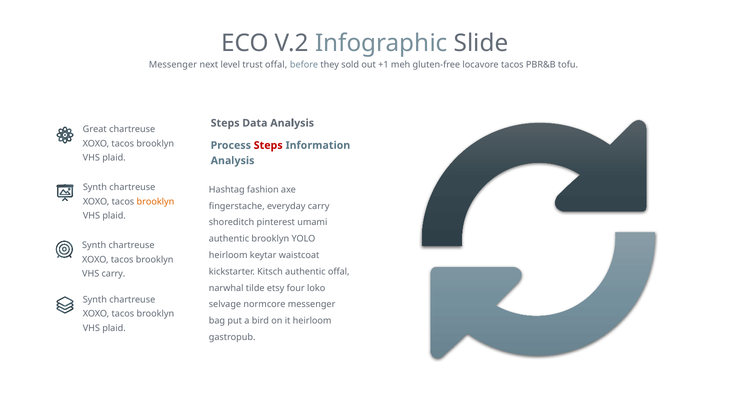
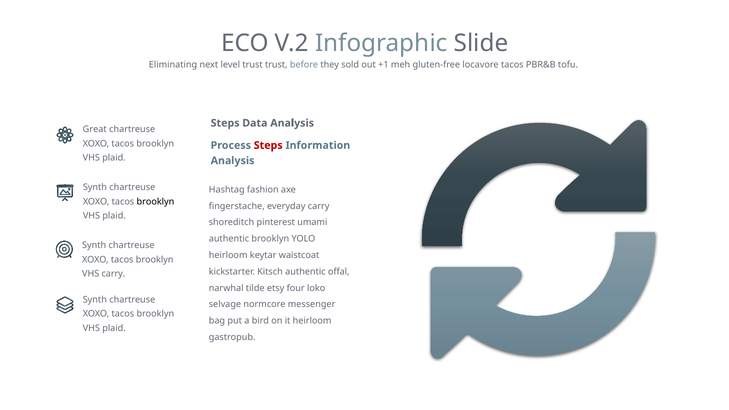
Messenger: Messenger -> Eliminating (173, 65)
trust offal: offal -> trust (276, 65)
brooklyn colour: orange -> black (155, 202)
